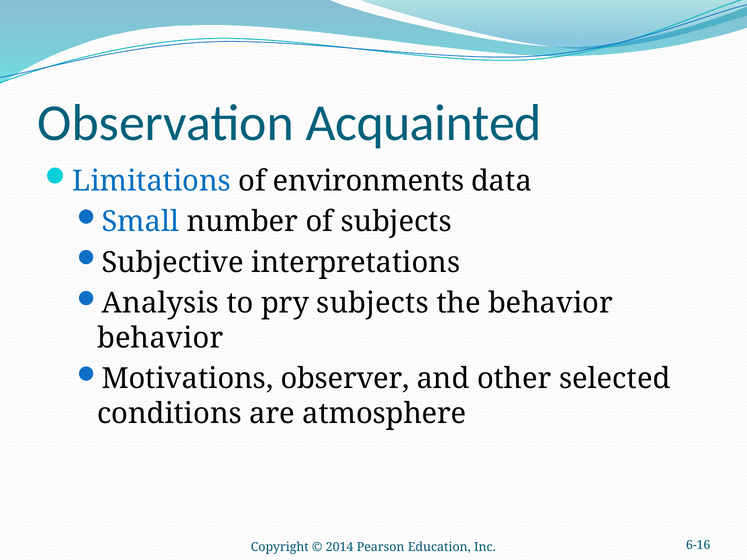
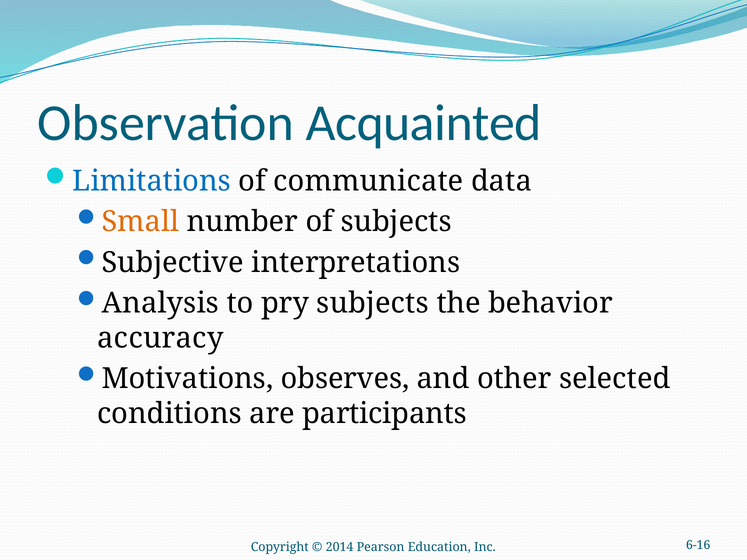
environments: environments -> communicate (369, 181)
Small colour: blue -> orange (140, 222)
behavior: behavior -> accuracy (160, 338)
observer: observer -> observes (345, 379)
atmosphere: atmosphere -> participants (384, 414)
